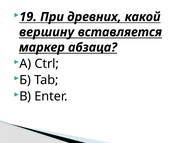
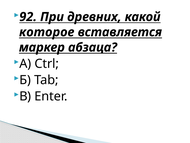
19: 19 -> 92 (28, 17)
вершину: вершину -> которое (47, 32)
